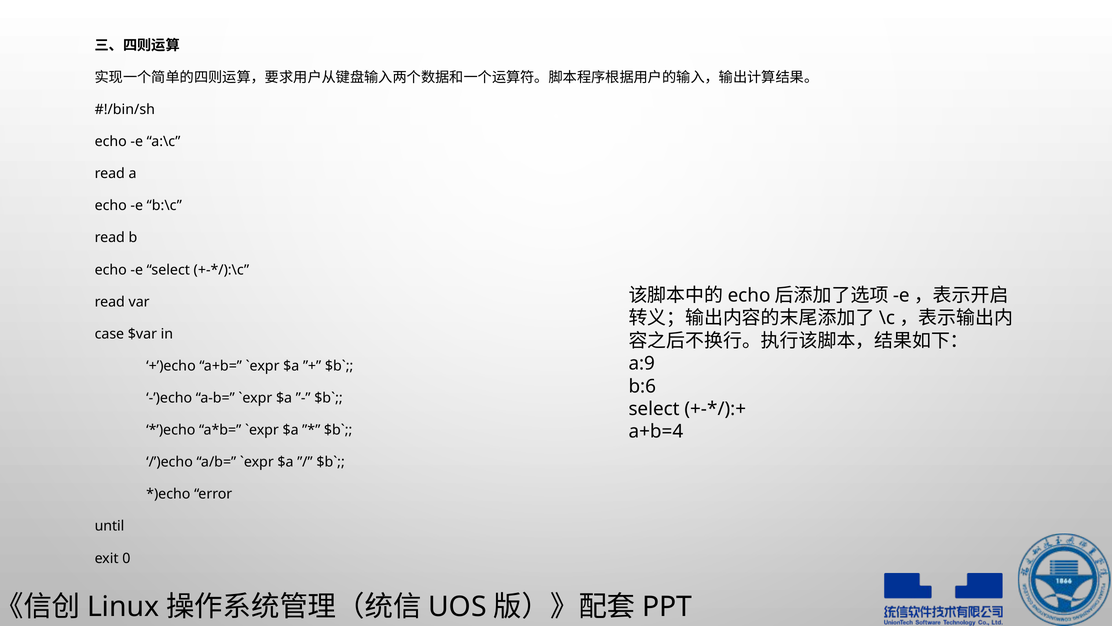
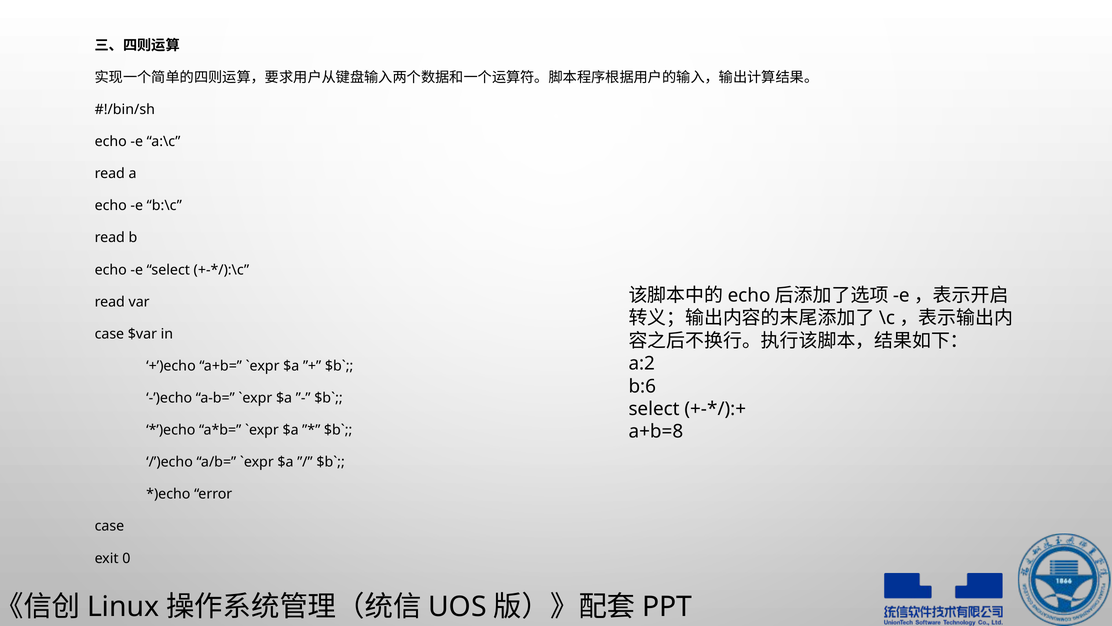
a:9: a:9 -> a:2 (642, 363)
a+b=4: a+b=4 -> a+b=8 (656, 431)
until: until -> case (109, 526)
